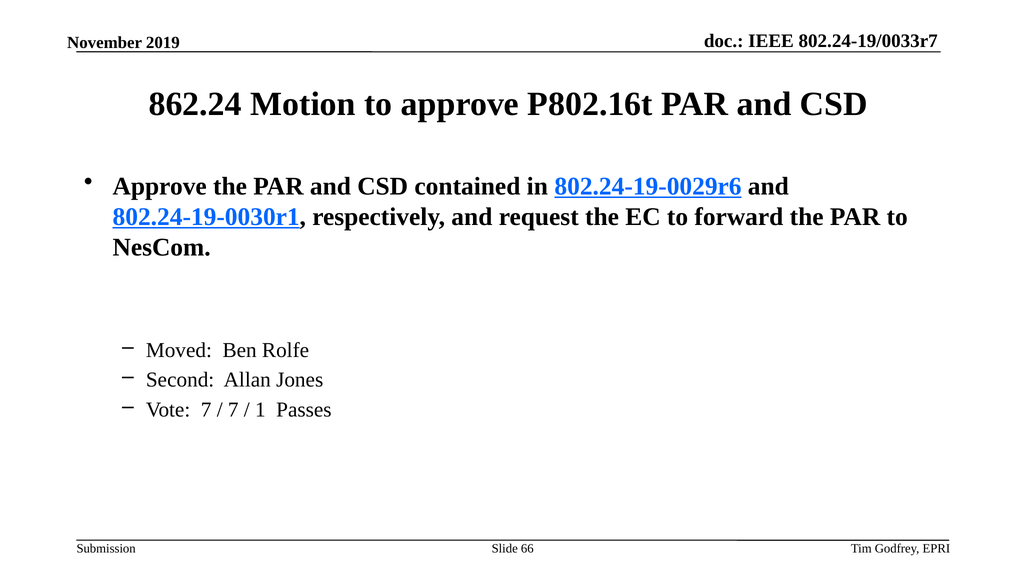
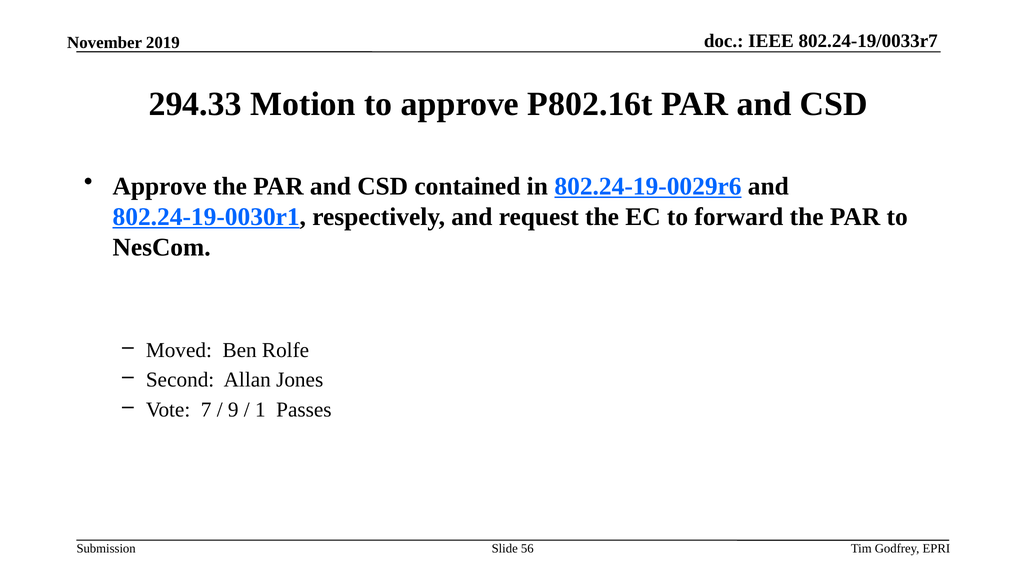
862.24: 862.24 -> 294.33 (195, 104)
7: 7 -> 9 (233, 410)
66: 66 -> 56 (527, 549)
